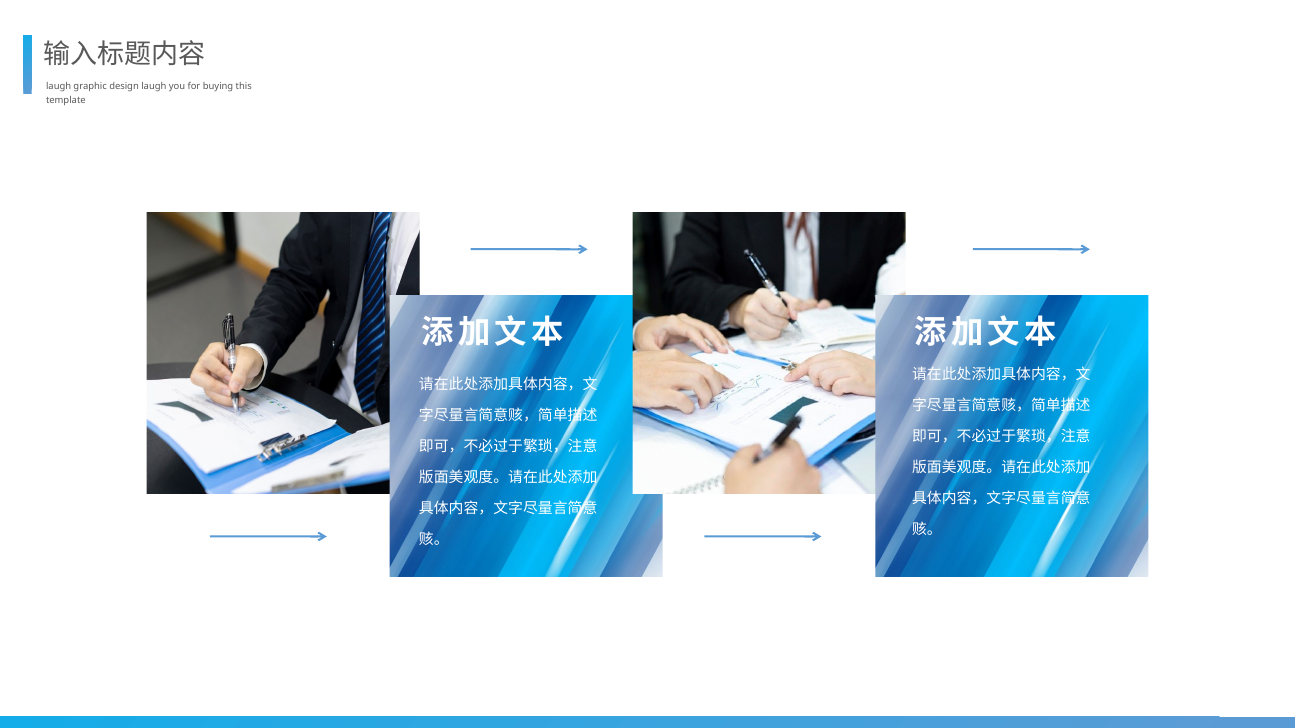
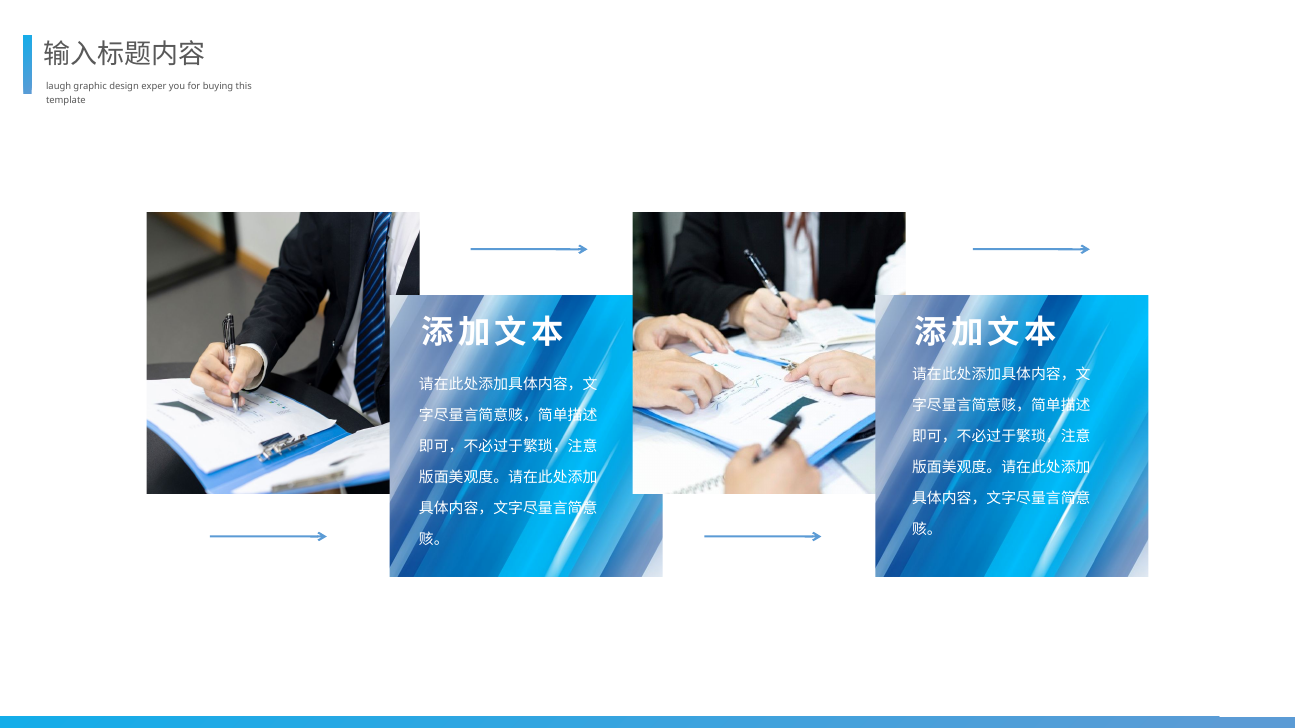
design laugh: laugh -> exper (154, 86)
